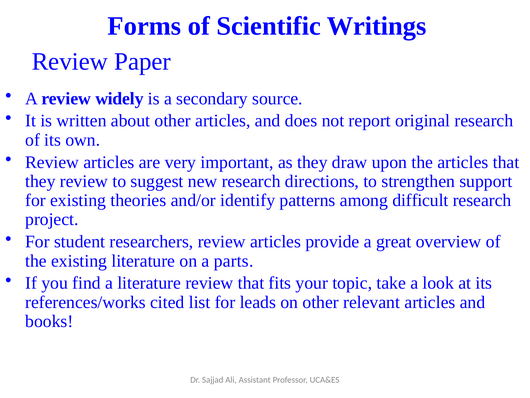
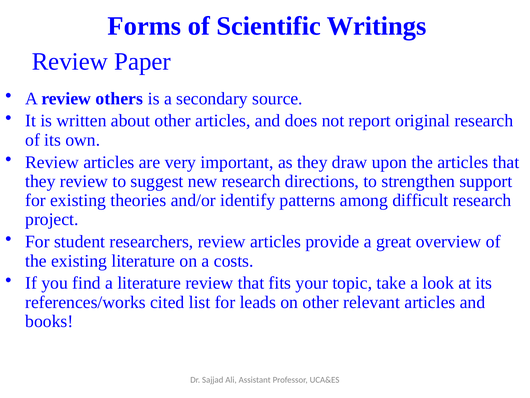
widely: widely -> others (119, 98)
parts: parts -> costs (234, 261)
